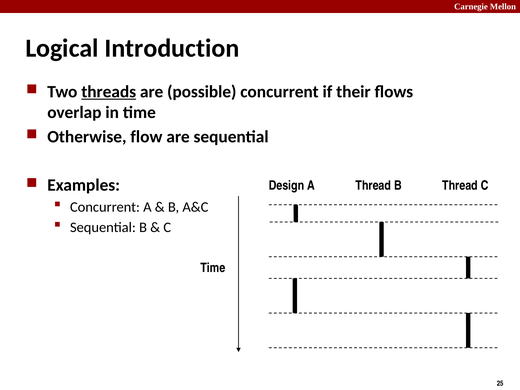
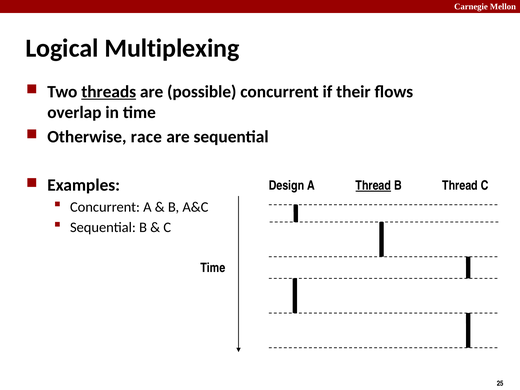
Introduction: Introduction -> Multiplexing (172, 48)
flow: flow -> race (146, 137)
Thread underline: none -> present (373, 186)
